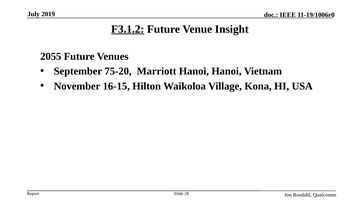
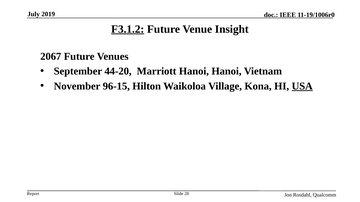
2055: 2055 -> 2067 (51, 57)
75-20: 75-20 -> 44-20 (118, 71)
16-15: 16-15 -> 96-15 (116, 86)
USA underline: none -> present (302, 86)
